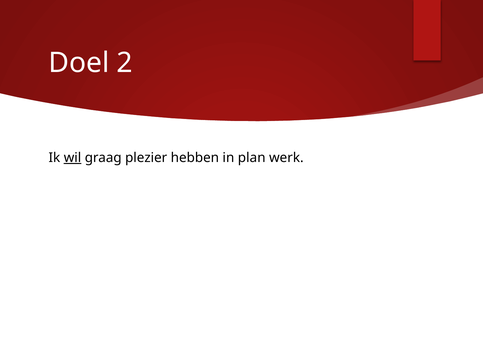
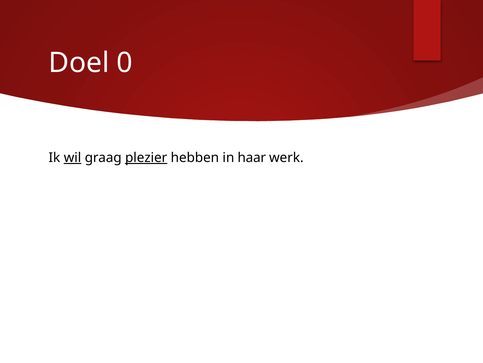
2: 2 -> 0 (125, 63)
plezier underline: none -> present (146, 157)
plan: plan -> haar (252, 157)
